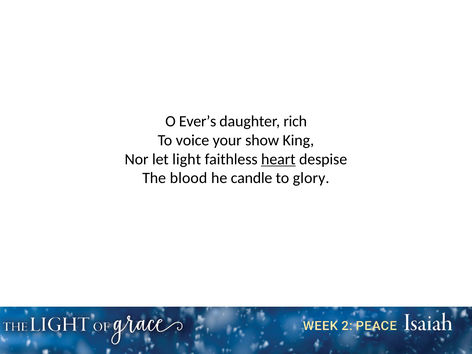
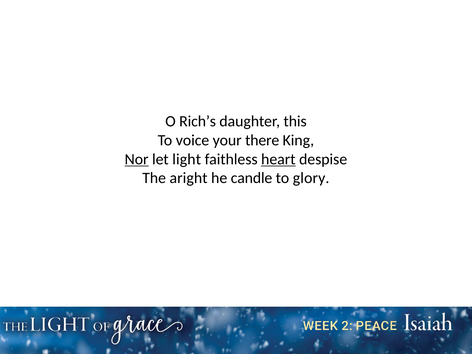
Ever’s: Ever’s -> Rich’s (198, 121)
rich: rich -> this (295, 121)
show: show -> there (262, 140)
Nor underline: none -> present (137, 159)
blood: blood -> aright (189, 178)
